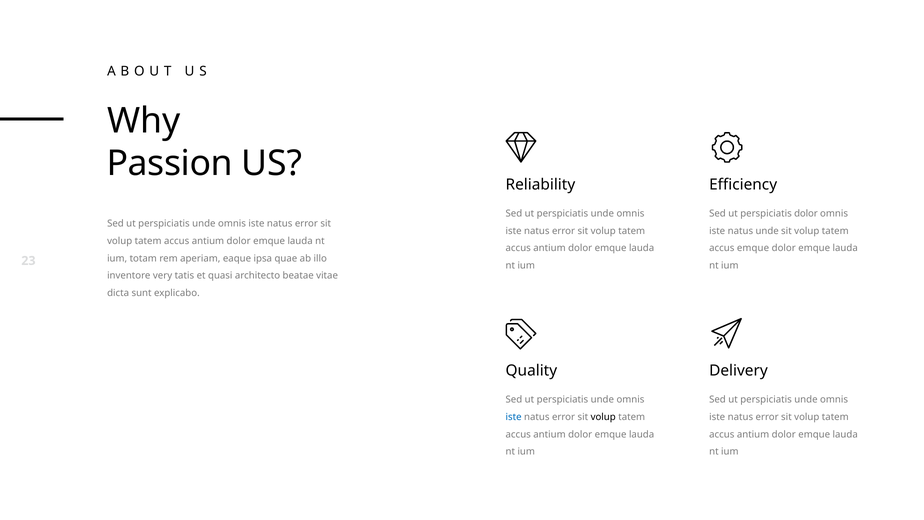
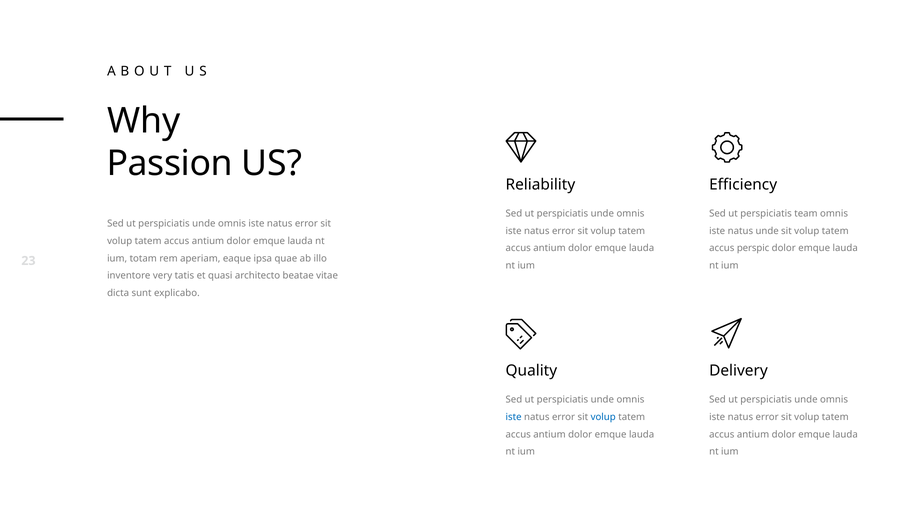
perspiciatis dolor: dolor -> team (806, 214)
accus emque: emque -> perspic (753, 248)
volup colour: black -> blue (603, 417)
